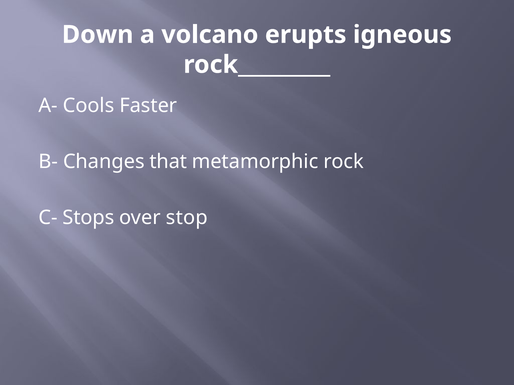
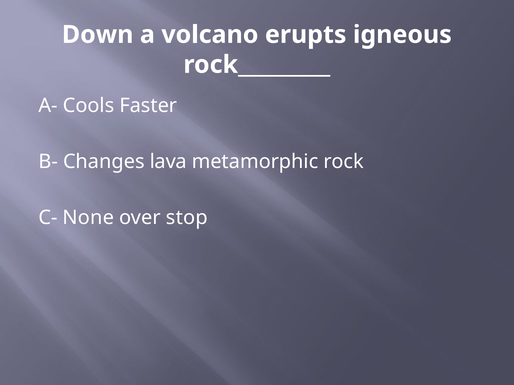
that: that -> lava (168, 162)
Stops: Stops -> None (88, 218)
